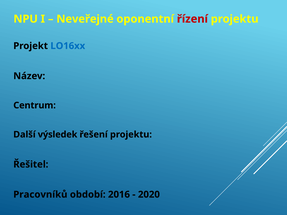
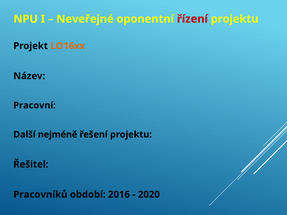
LO16xx colour: blue -> orange (68, 46)
Centrum: Centrum -> Pracovní (35, 105)
výsledek: výsledek -> nejméně (58, 135)
